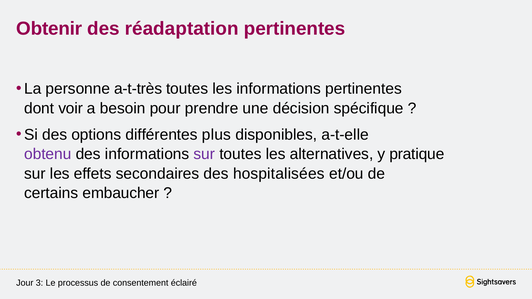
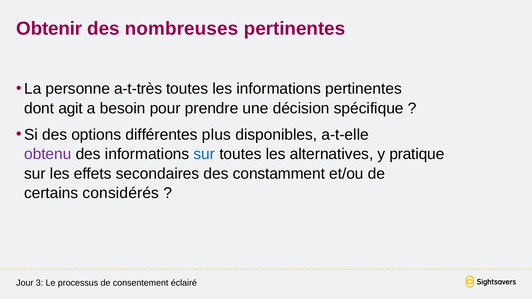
réadaptation: réadaptation -> nombreuses (182, 29)
voir: voir -> agit (71, 108)
sur colour: purple -> blue (204, 154)
hospitalisées: hospitalisées -> constamment (279, 174)
embaucher: embaucher -> considérés (121, 193)
